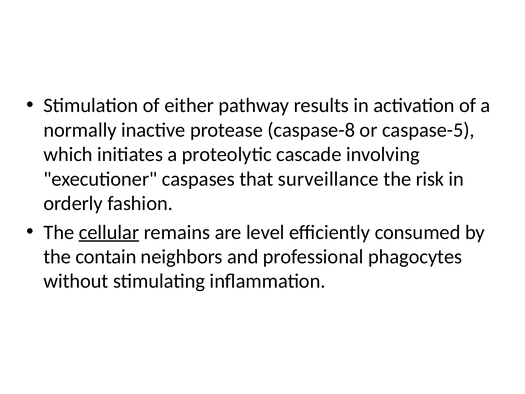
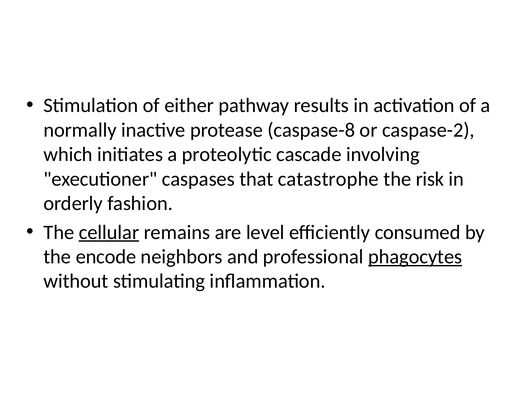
caspase-5: caspase-5 -> caspase-2 (428, 130)
surveillance: surveillance -> catastrophe (328, 179)
contain: contain -> encode (106, 257)
phagocytes underline: none -> present (415, 257)
